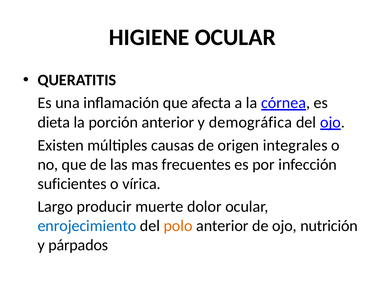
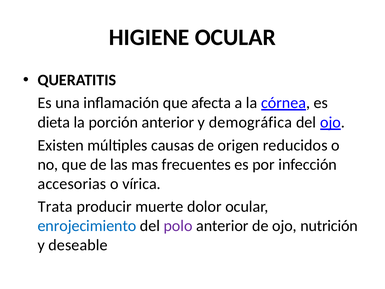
integrales: integrales -> reducidos (295, 145)
suficientes: suficientes -> accesorias (72, 184)
Largo: Largo -> Trata (55, 206)
polo colour: orange -> purple (178, 226)
párpados: párpados -> deseable (78, 245)
